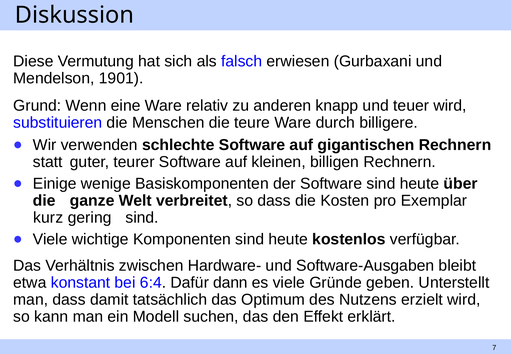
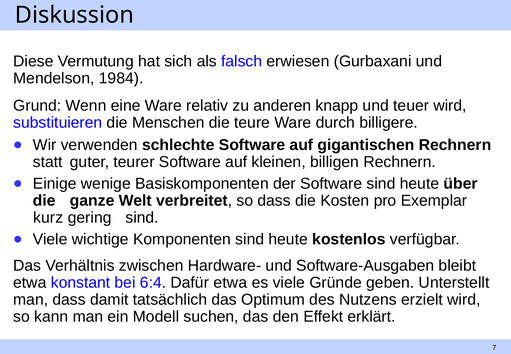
1901: 1901 -> 1984 (121, 78)
Dafür dann: dann -> etwa (230, 283)
